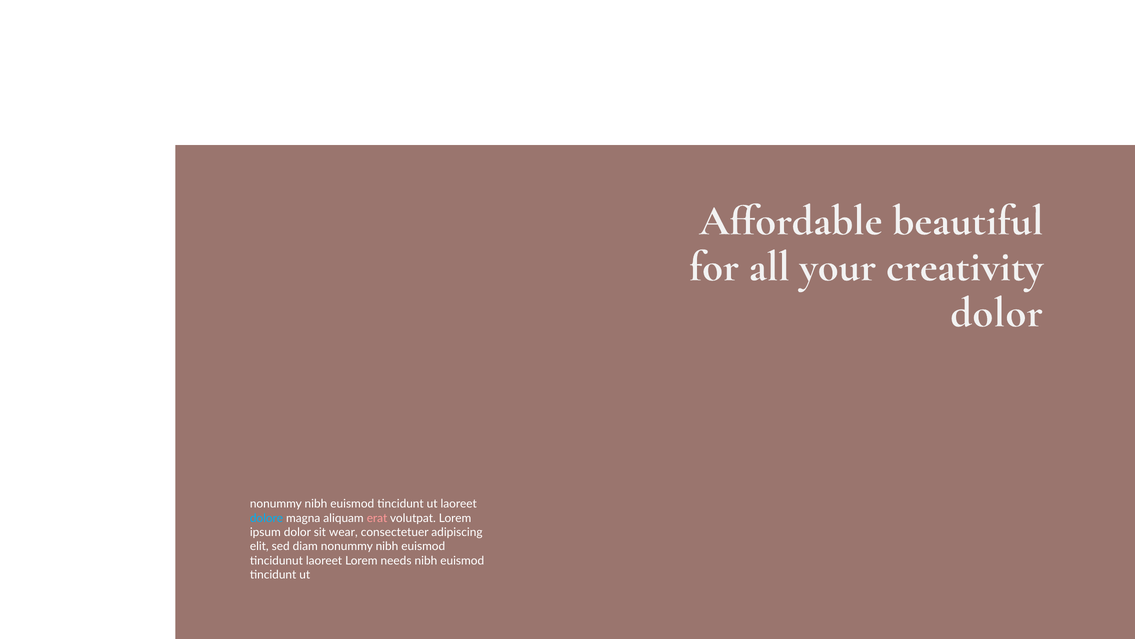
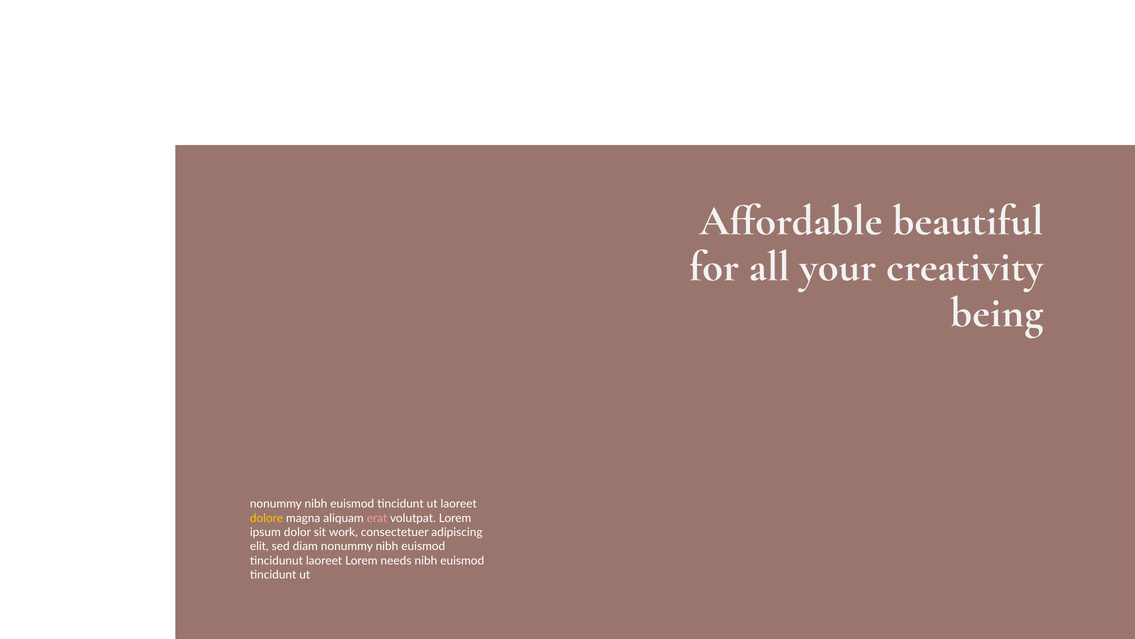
dolor: dolor -> being (997, 312)
dolore colour: light blue -> yellow (266, 518)
wear: wear -> work (343, 532)
